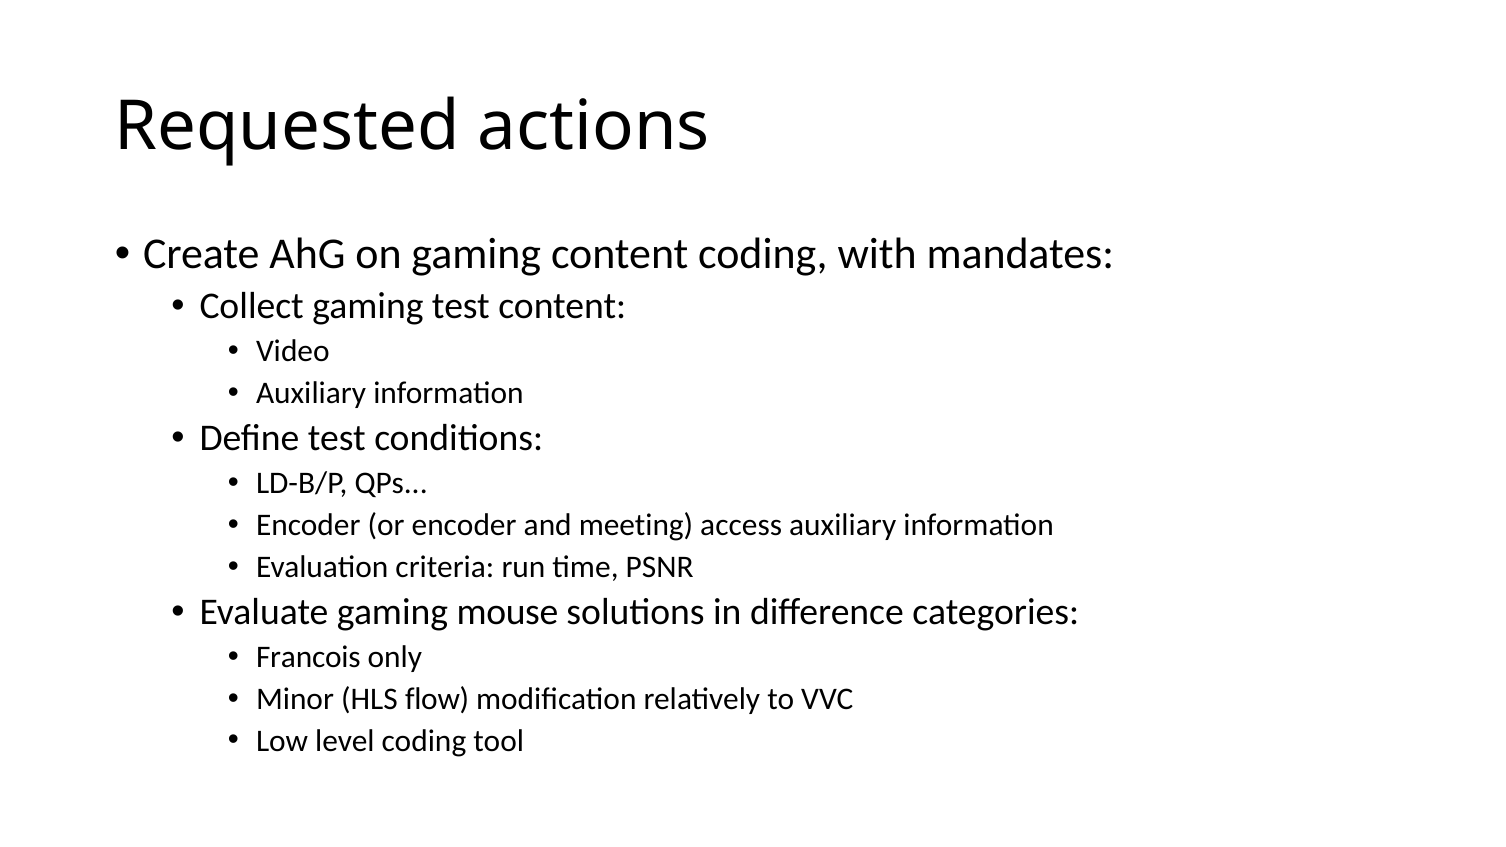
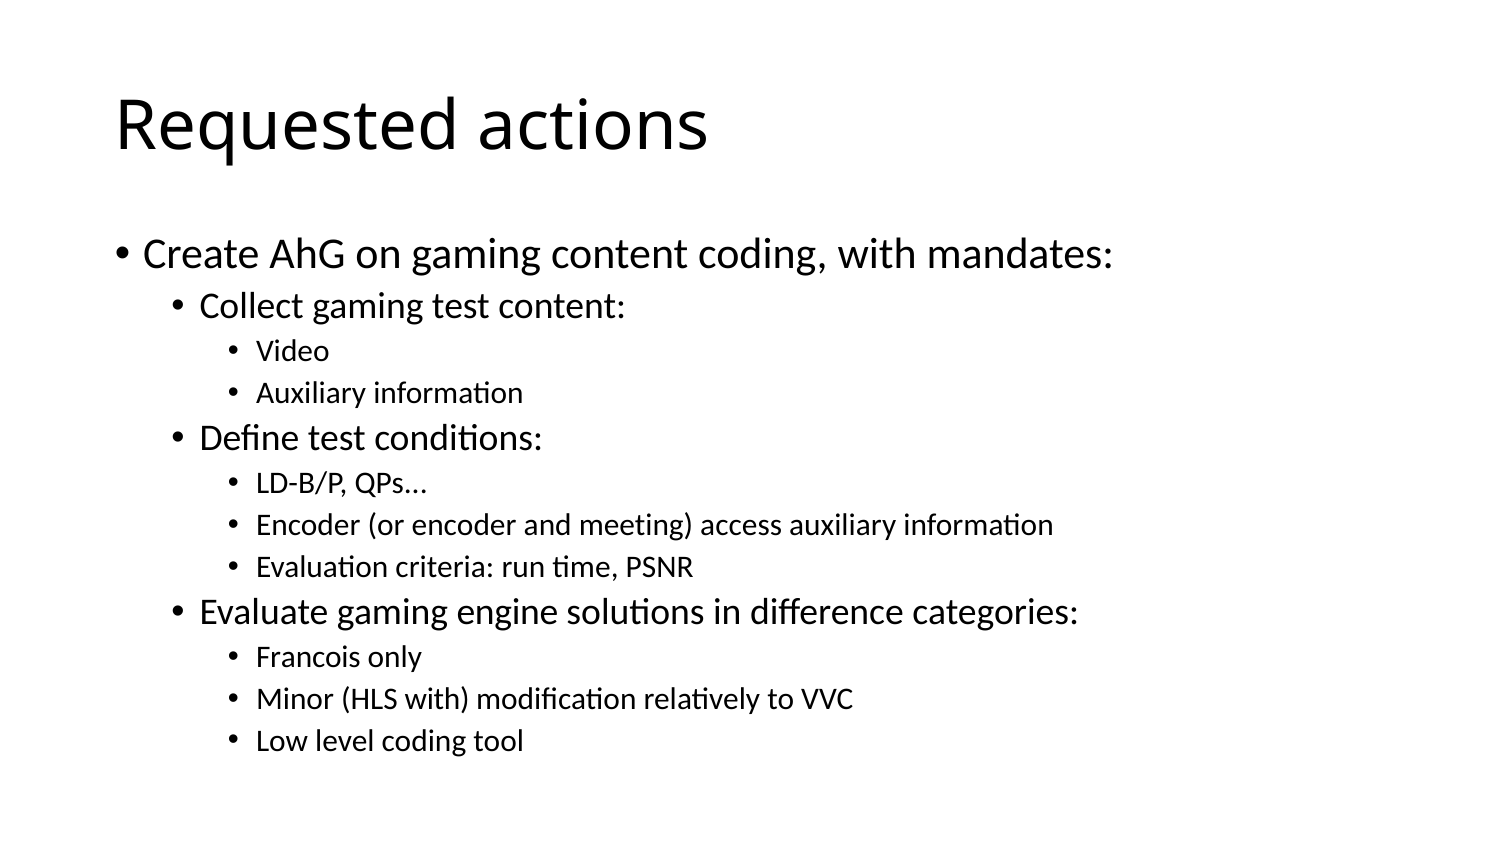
mouse: mouse -> engine (507, 612)
HLS flow: flow -> with (437, 699)
